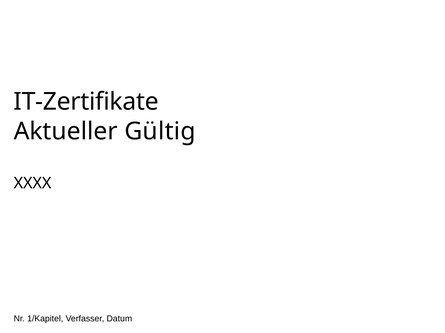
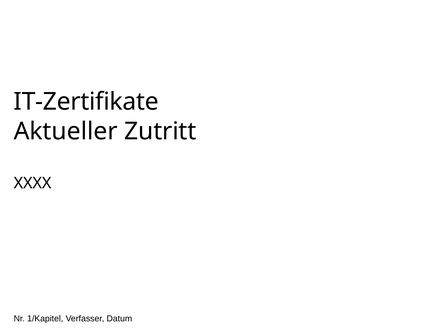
Gültig: Gültig -> Zutritt (160, 132)
